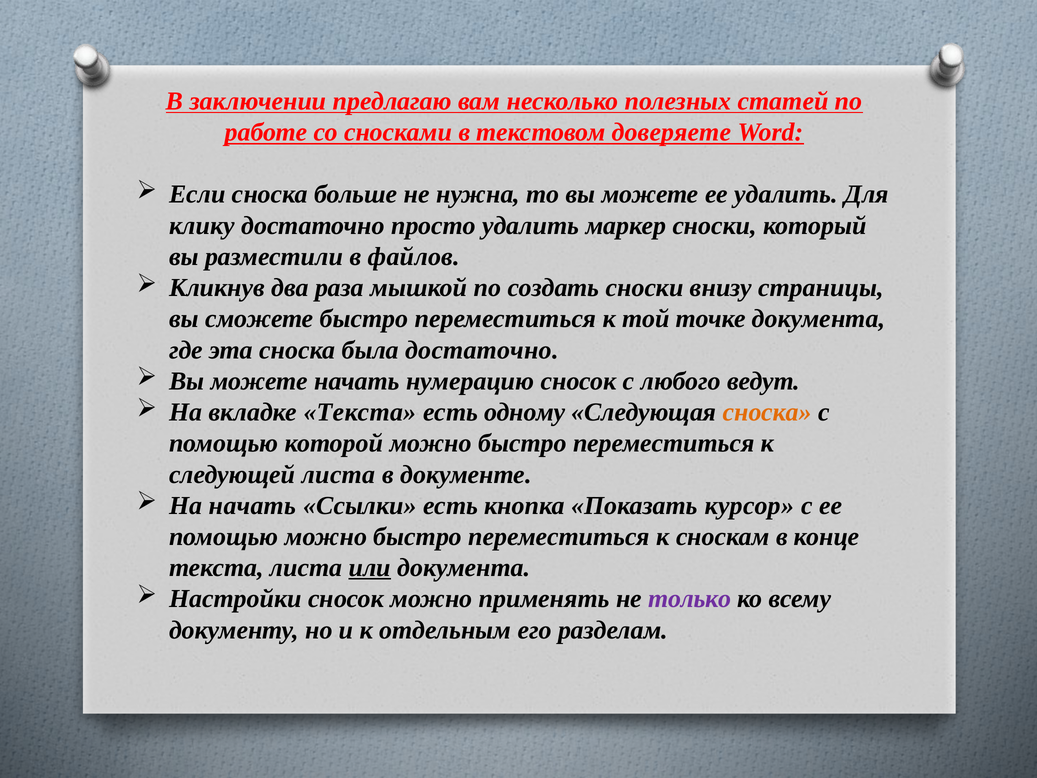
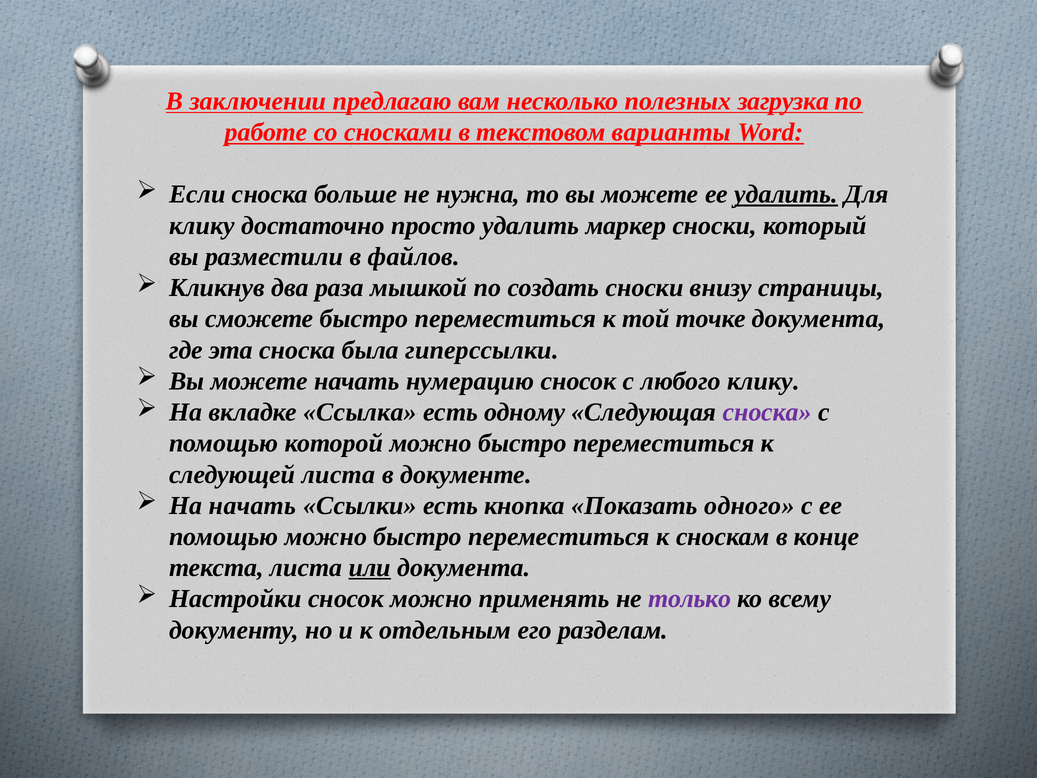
статей: статей -> загрузка (783, 101)
доверяете: доверяете -> варианты (671, 132)
удалить underline: none -> present (786, 194)
была достаточно: достаточно -> гиперссылки (482, 350)
любого ведут: ведут -> клику (763, 381)
вкладке Текста: Текста -> Ссылка (360, 412)
сноска colour: orange -> purple (767, 412)
курсор: курсор -> одного (749, 505)
